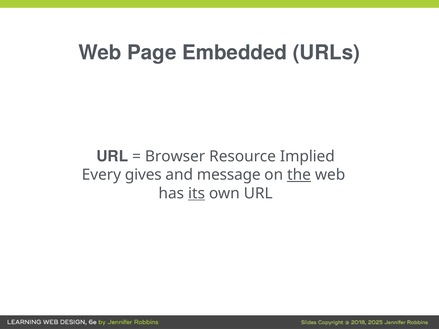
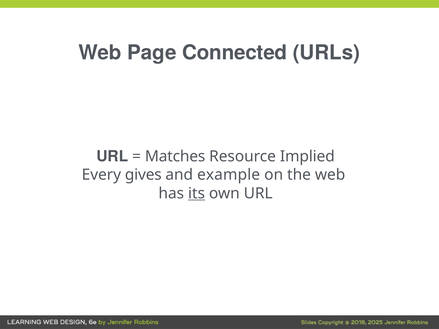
Embedded: Embedded -> Connected (235, 53)
Browser: Browser -> Matches (175, 156)
message: message -> example (229, 175)
the underline: present -> none (299, 175)
